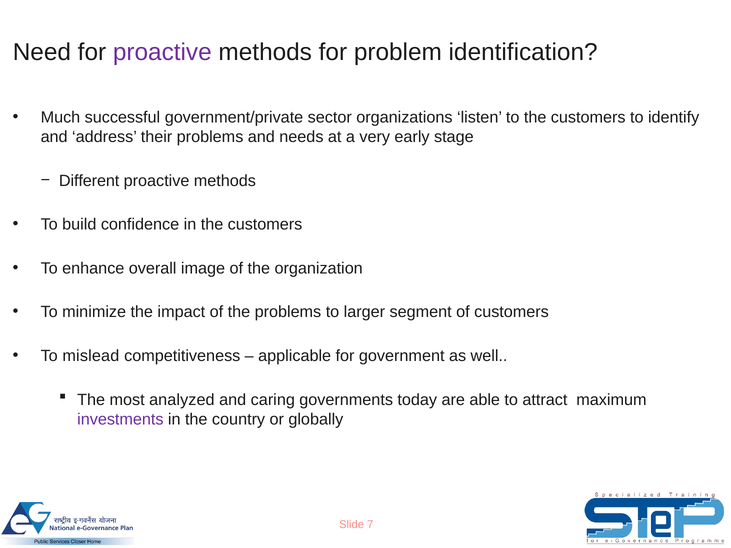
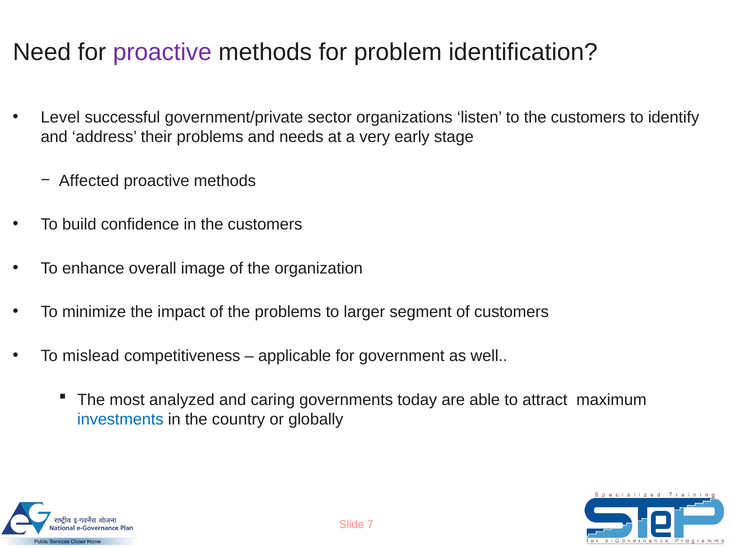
Much: Much -> Level (60, 117)
Different: Different -> Affected (89, 181)
investments colour: purple -> blue (120, 419)
